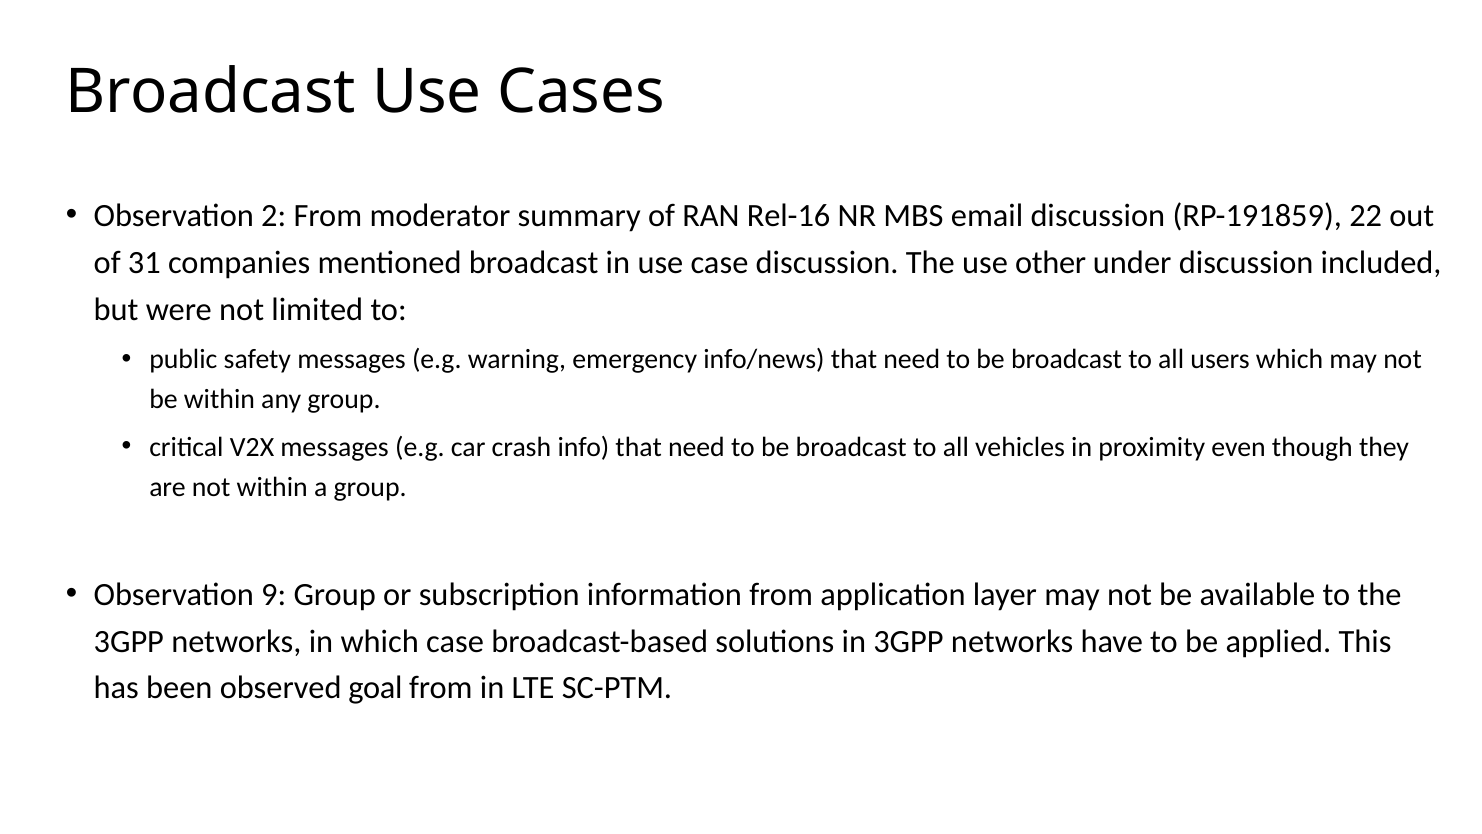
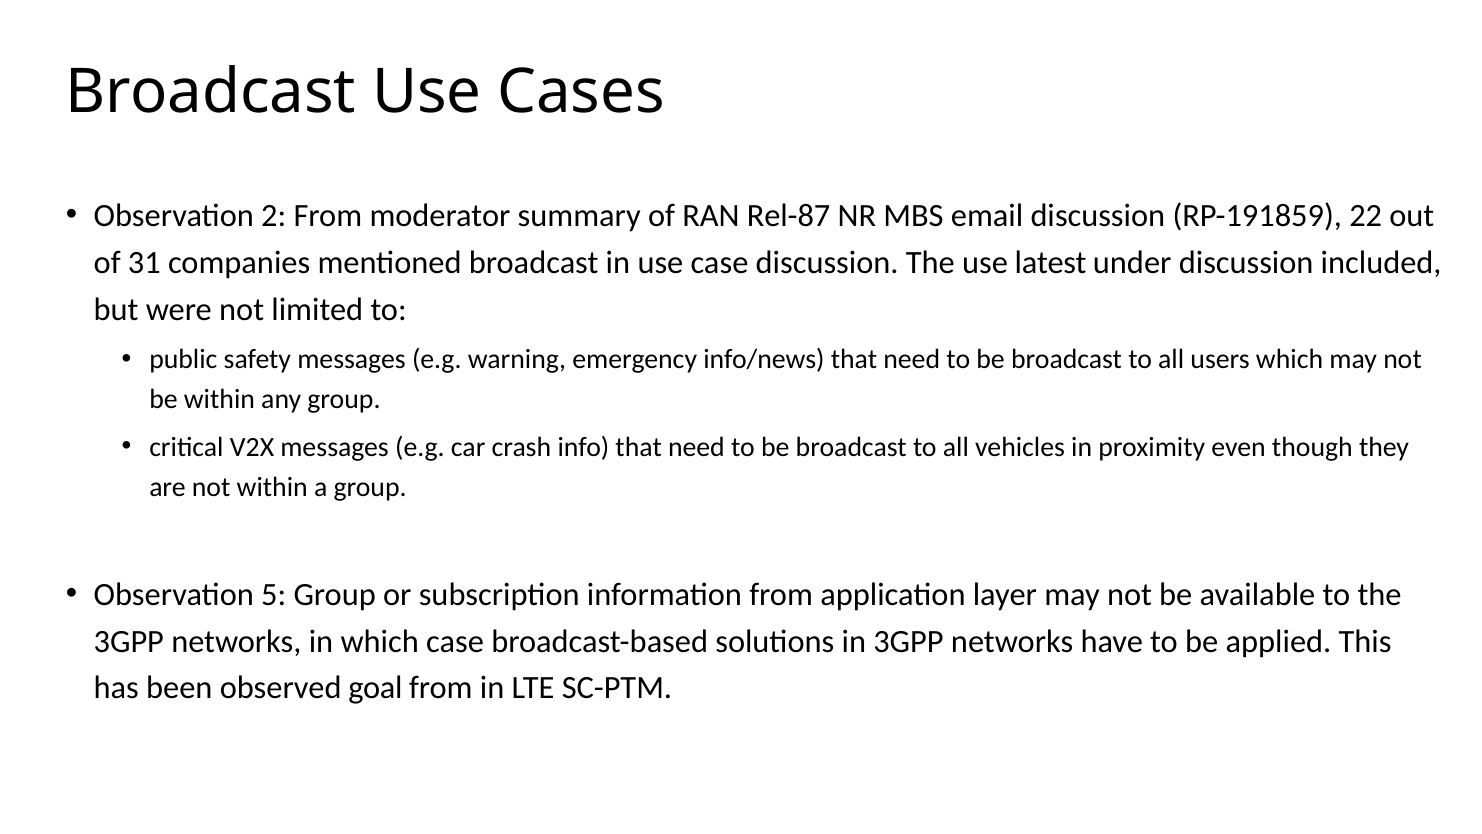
Rel-16: Rel-16 -> Rel-87 (789, 216)
other: other -> latest (1051, 263)
9: 9 -> 5 (274, 594)
